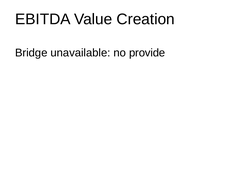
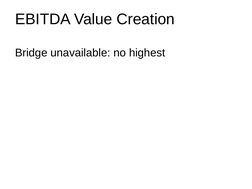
provide: provide -> highest (147, 53)
